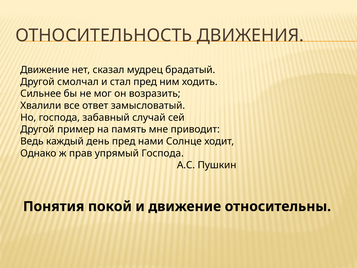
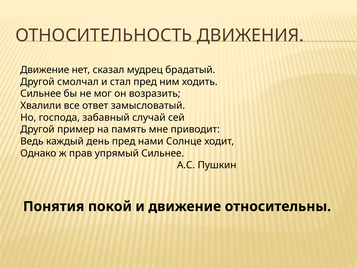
упрямый Господа: Господа -> Сильнее (163, 153)
